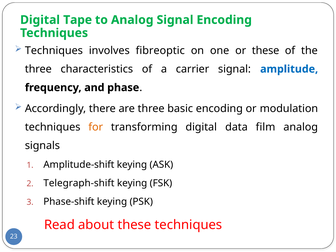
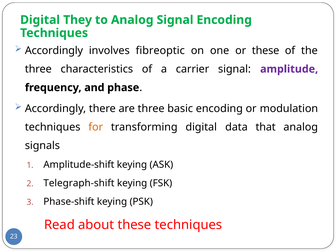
Tape: Tape -> They (78, 20)
Techniques: Techniques -> Accordingly (54, 51)
amplitude colour: blue -> purple (289, 69)
film: film -> that (266, 127)
